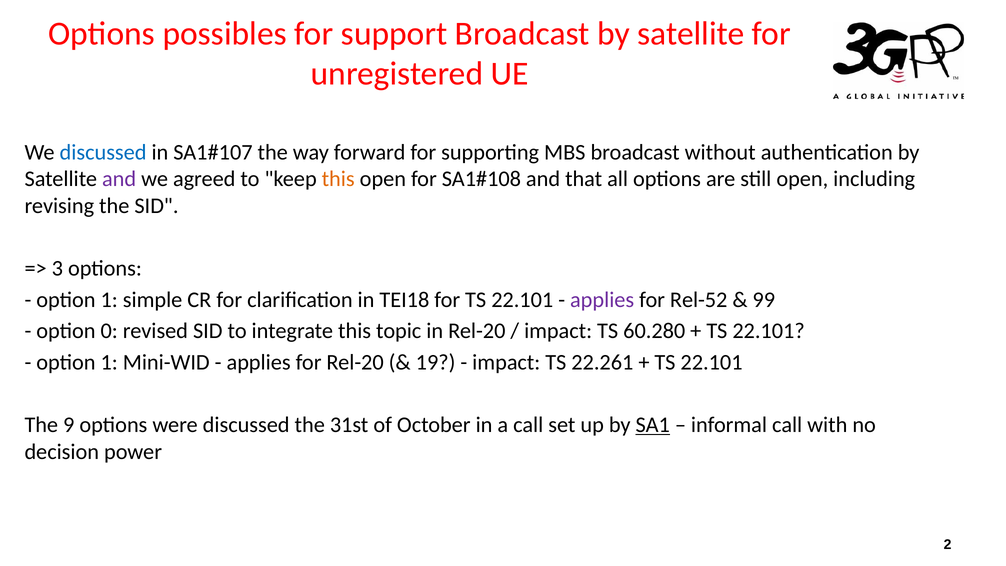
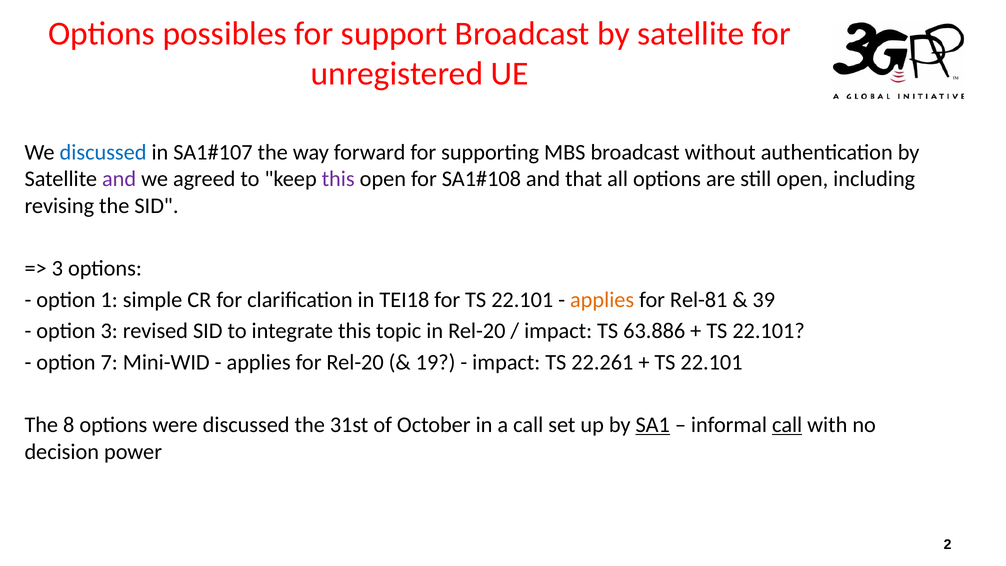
this colour: orange -> purple (338, 179)
applies colour: purple -> orange (602, 300)
Rel-52: Rel-52 -> Rel-81 (699, 300)
99: 99 -> 39 (764, 300)
option 0: 0 -> 3 (109, 331)
60.280: 60.280 -> 63.886 (654, 331)
1: 1 -> 7 (109, 362)
9: 9 -> 8 (69, 425)
call underline: none -> present (787, 425)
